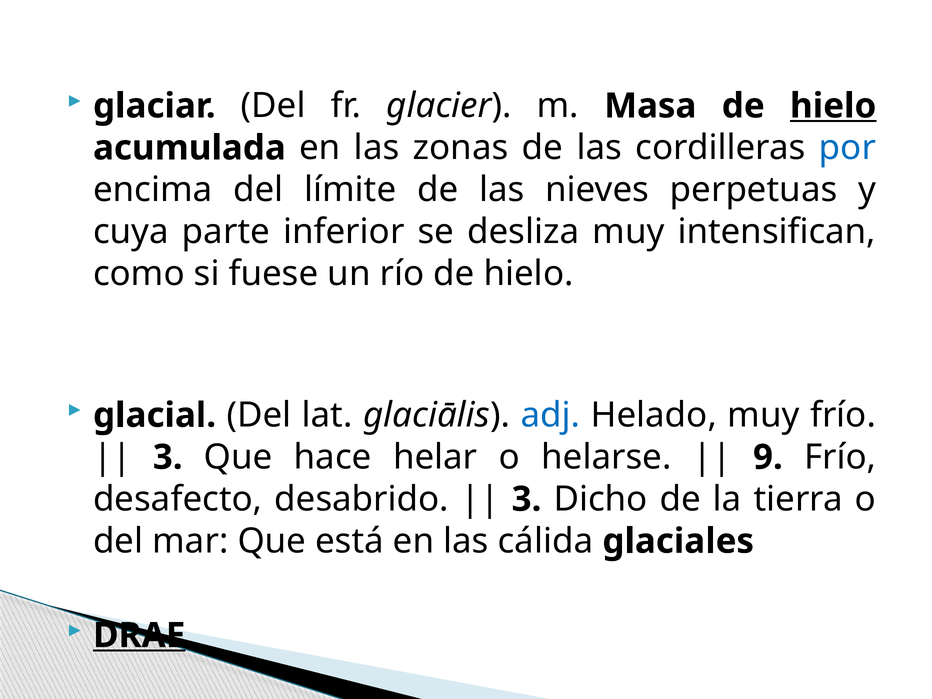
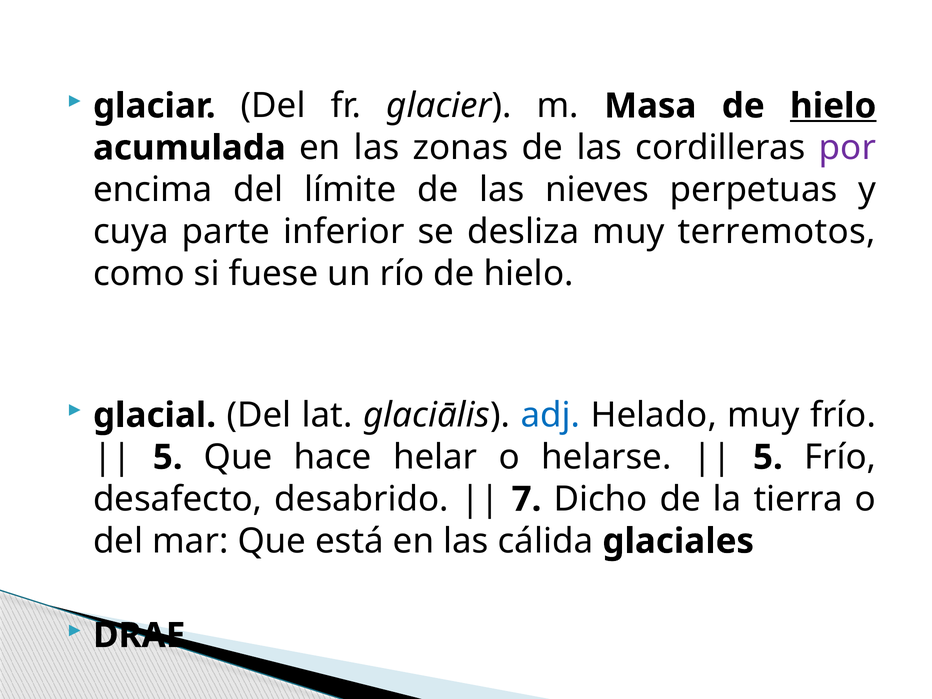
por colour: blue -> purple (847, 148)
intensifican: intensifican -> terremotos (777, 232)
3: 3 -> 5 (168, 457)
9: 9 -> 5 (768, 457)
3: 3 -> 7 (527, 499)
DRAE underline: present -> none (139, 636)
